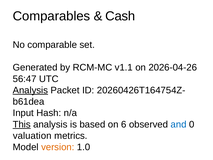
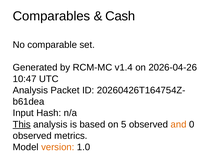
v1.1: v1.1 -> v1.4 (124, 67)
56:47: 56:47 -> 10:47 (25, 79)
Analysis underline: present -> none (30, 90)
6: 6 -> 5 (124, 124)
and colour: blue -> orange (179, 124)
valuation: valuation -> observed (32, 136)
